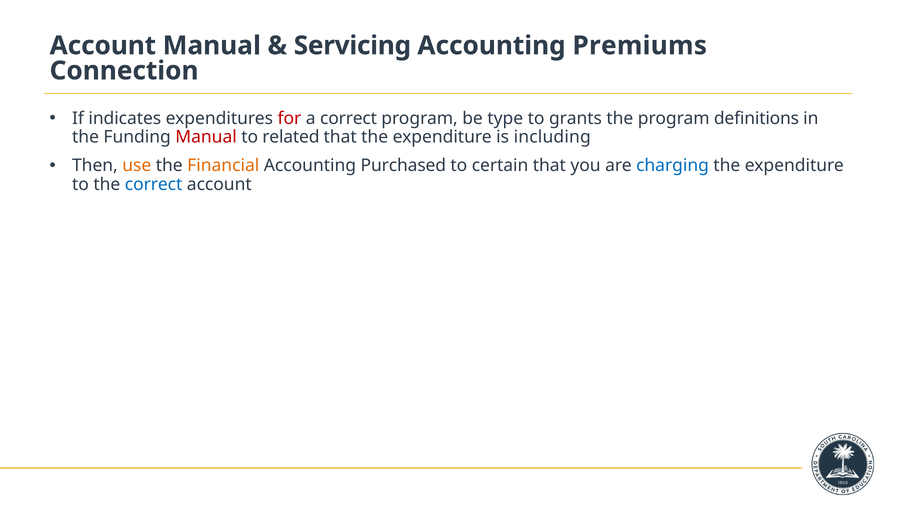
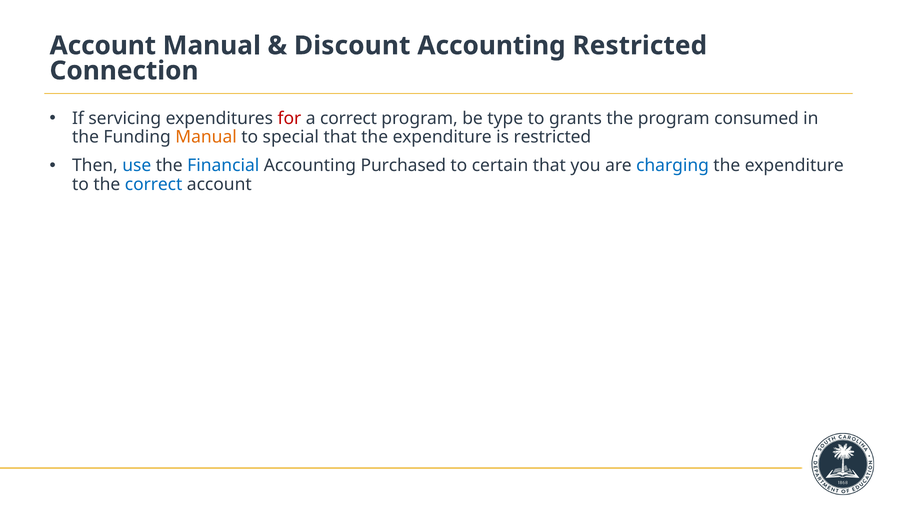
Servicing: Servicing -> Discount (352, 46)
Accounting Premiums: Premiums -> Restricted (640, 46)
indicates: indicates -> servicing (125, 118)
definitions: definitions -> consumed (757, 118)
Manual colour: red -> orange (206, 137)
related: related -> special (291, 137)
is including: including -> restricted (552, 137)
use colour: orange -> blue (137, 165)
Financial colour: orange -> blue (223, 165)
